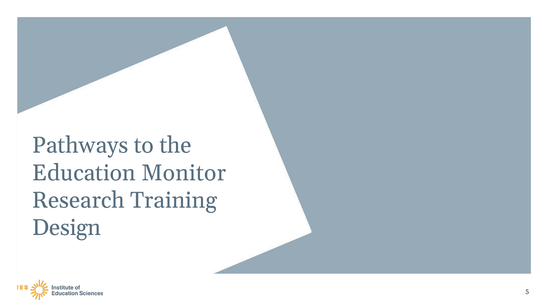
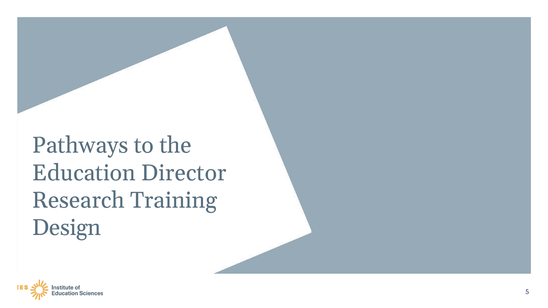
Monitor: Monitor -> Director (184, 173)
